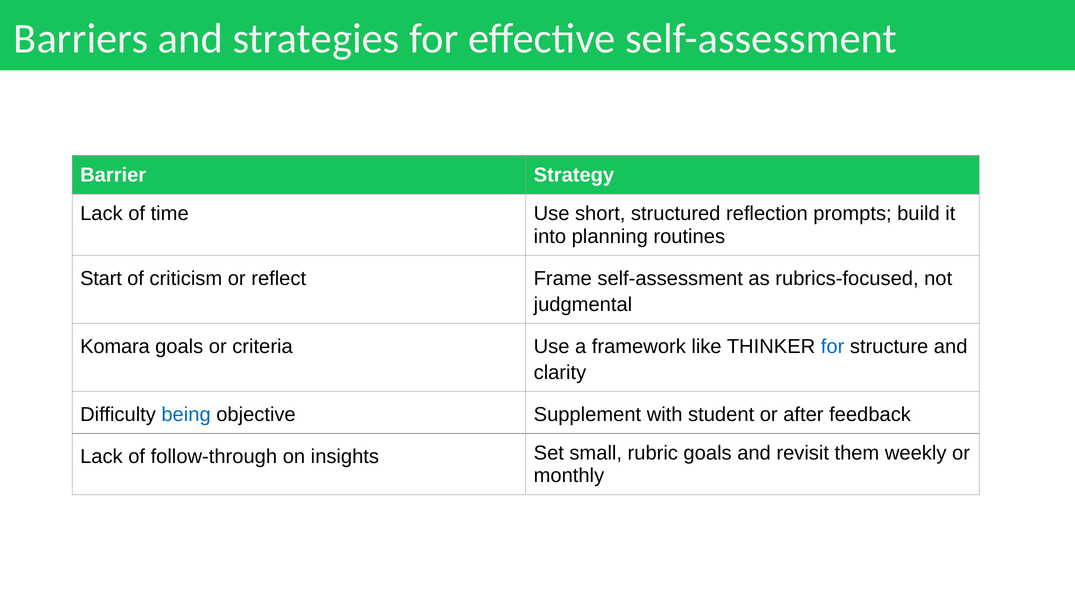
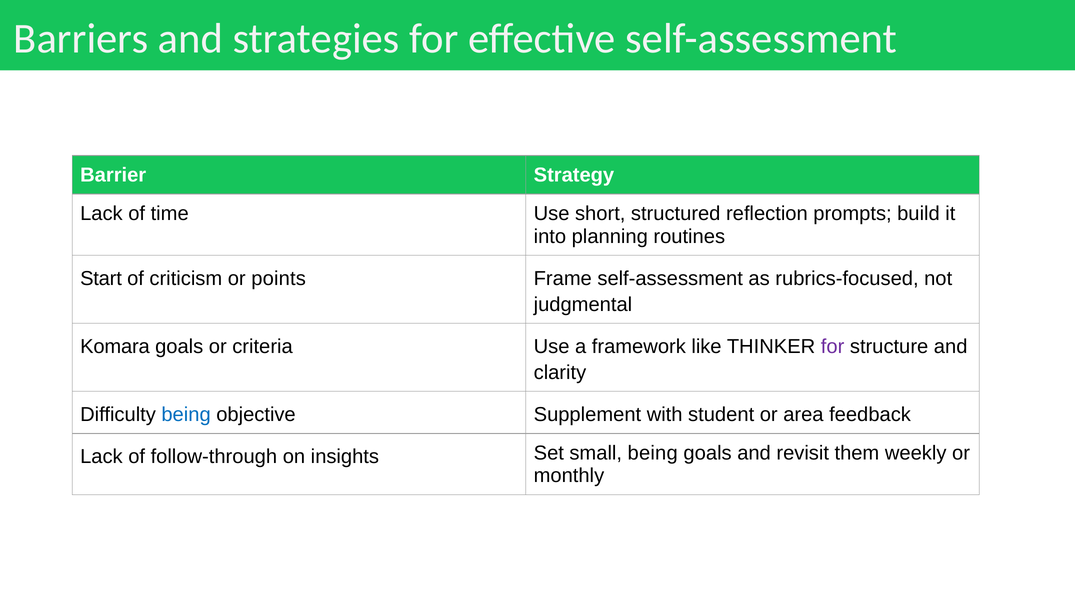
reflect: reflect -> points (279, 278)
for colour: blue -> purple (833, 346)
after: after -> area (803, 414)
small rubric: rubric -> being (653, 453)
